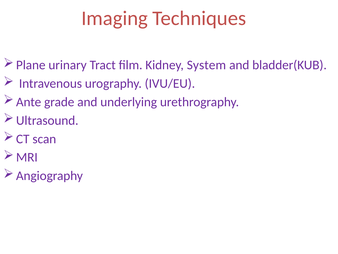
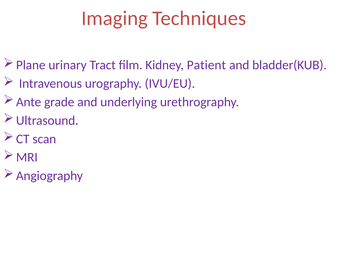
System: System -> Patient (206, 65)
